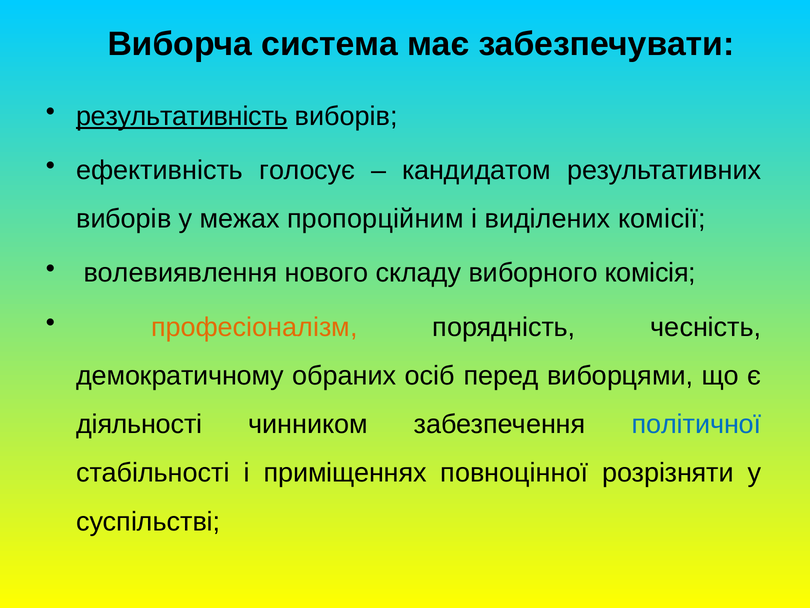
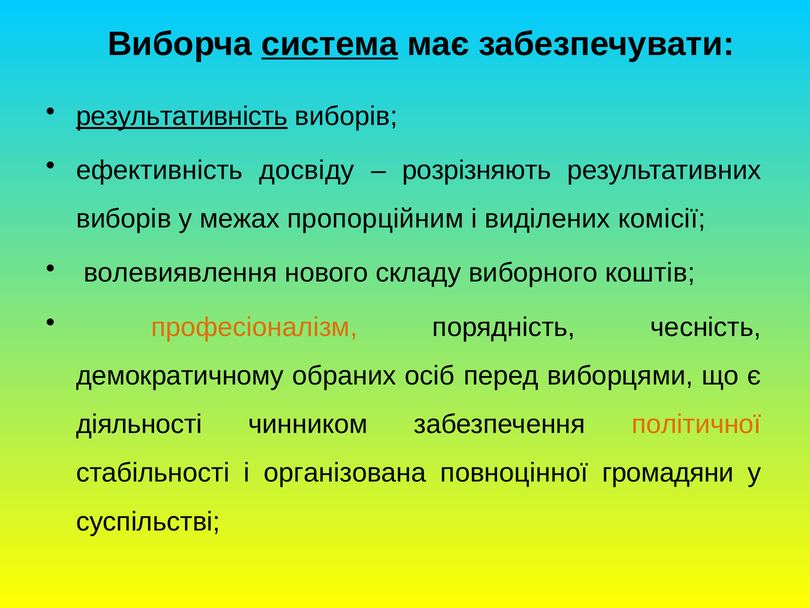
система underline: none -> present (330, 44)
голосує: голосує -> досвіду (307, 170)
кандидатом: кандидатом -> розрізняють (477, 170)
комісія: комісія -> коштів (650, 273)
політичної colour: blue -> orange (696, 424)
приміщеннях: приміщеннях -> організована (345, 473)
розрізняти: розрізняти -> громадяни (668, 473)
